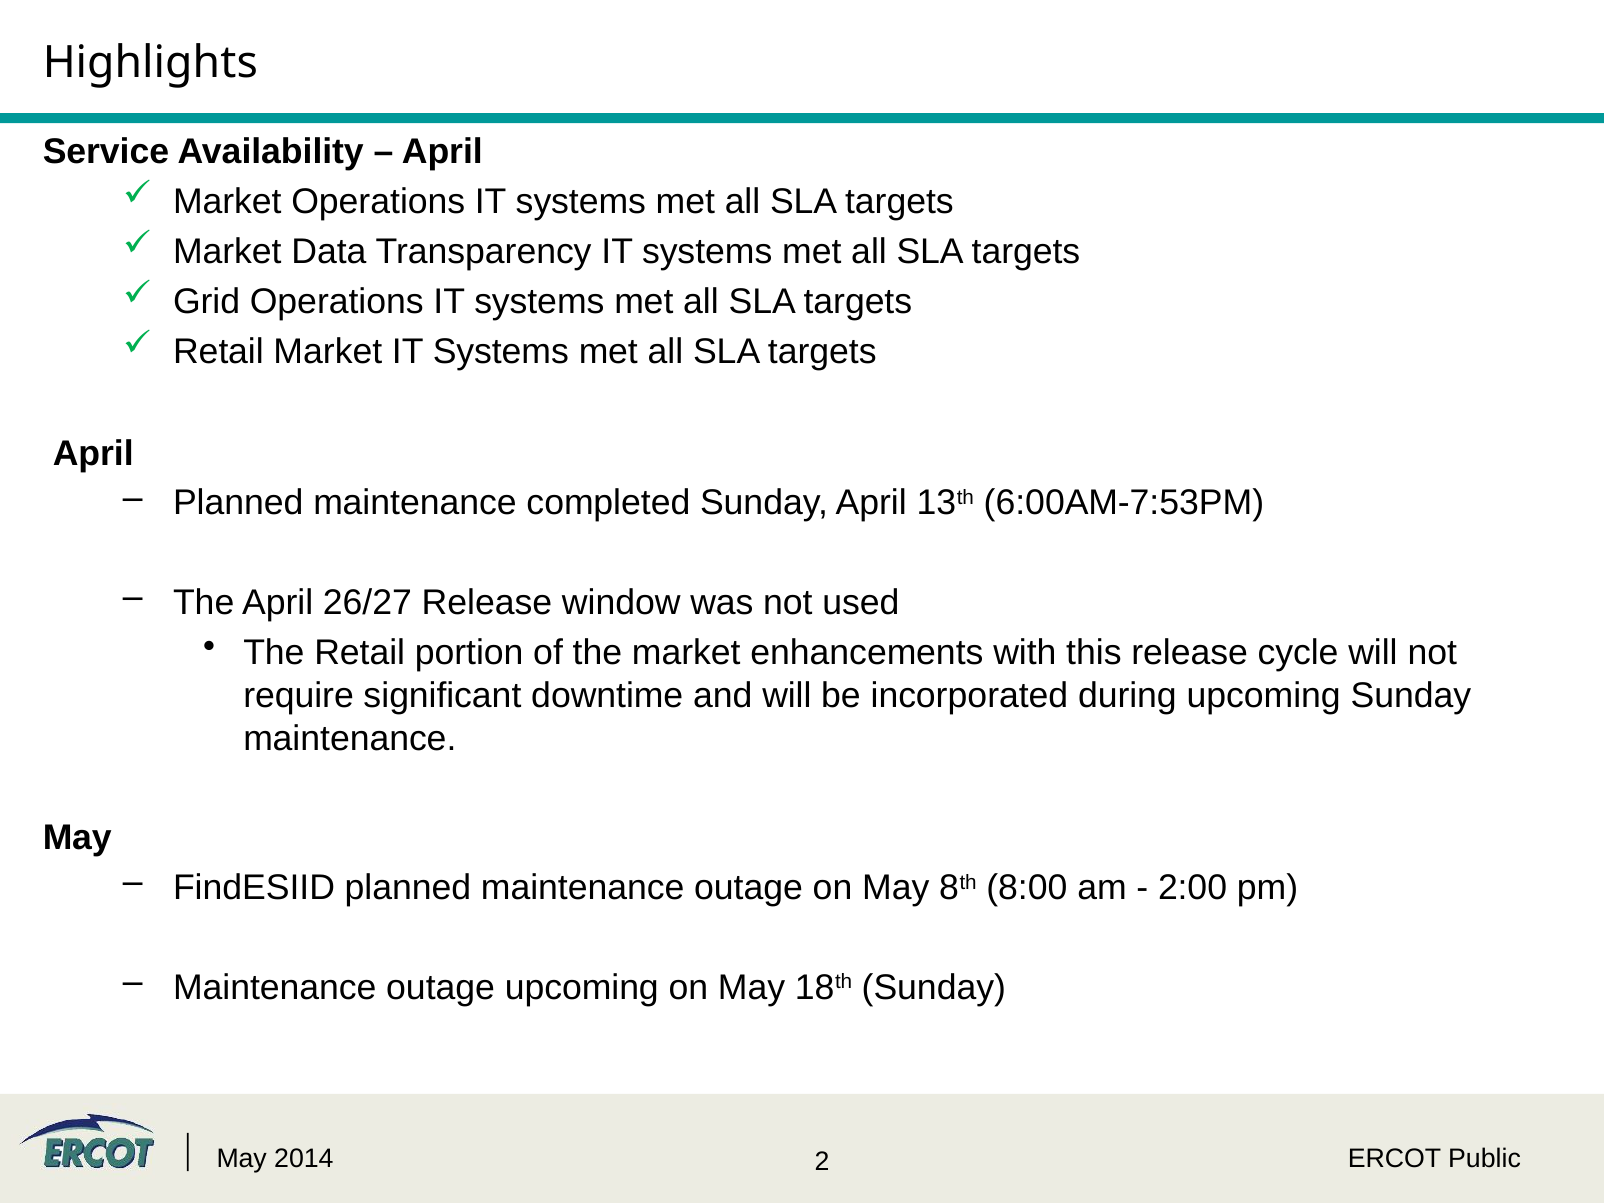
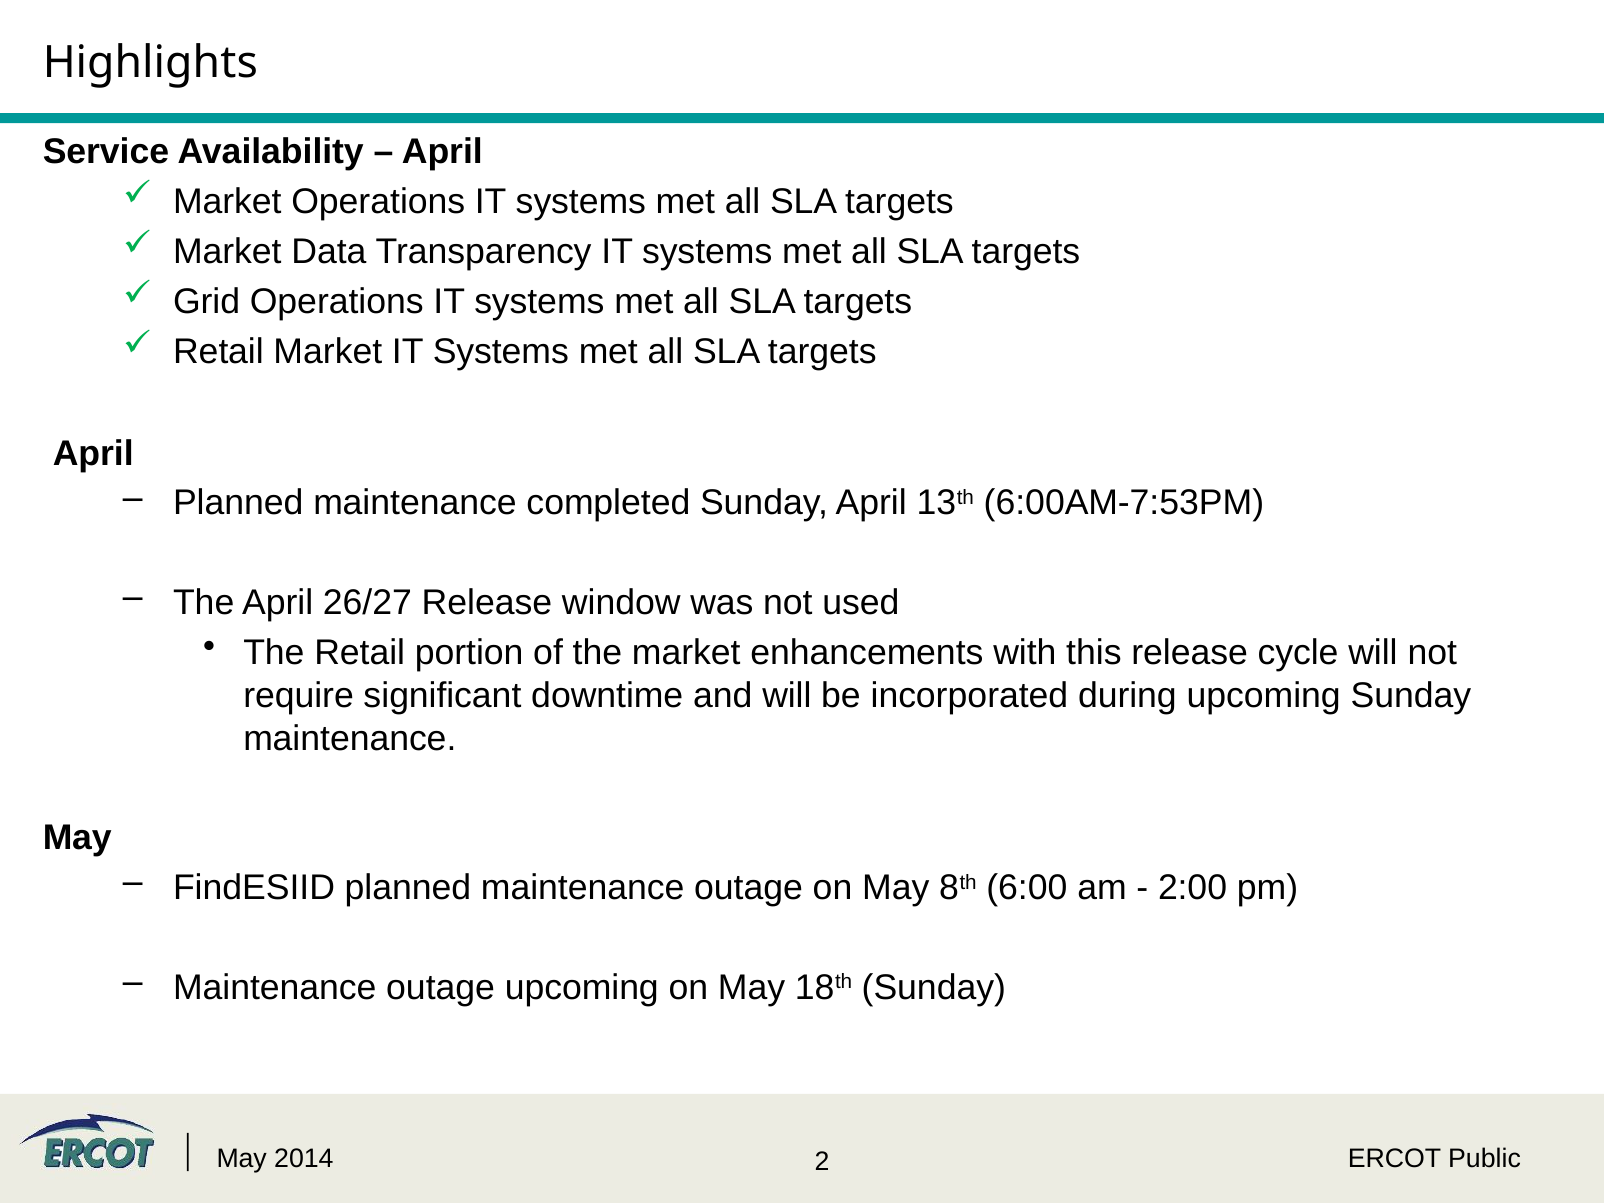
8:00: 8:00 -> 6:00 (1027, 888)
